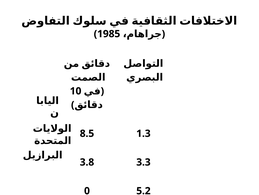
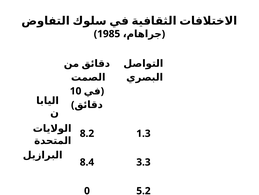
8.5: 8.5 -> 8.2 (87, 133)
3.8: 3.8 -> 8.4 (87, 162)
